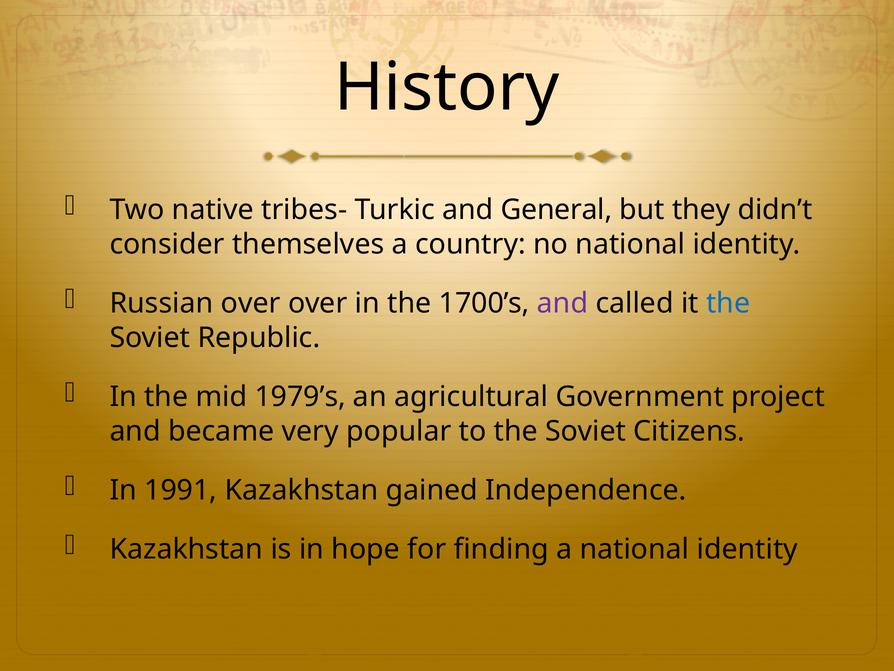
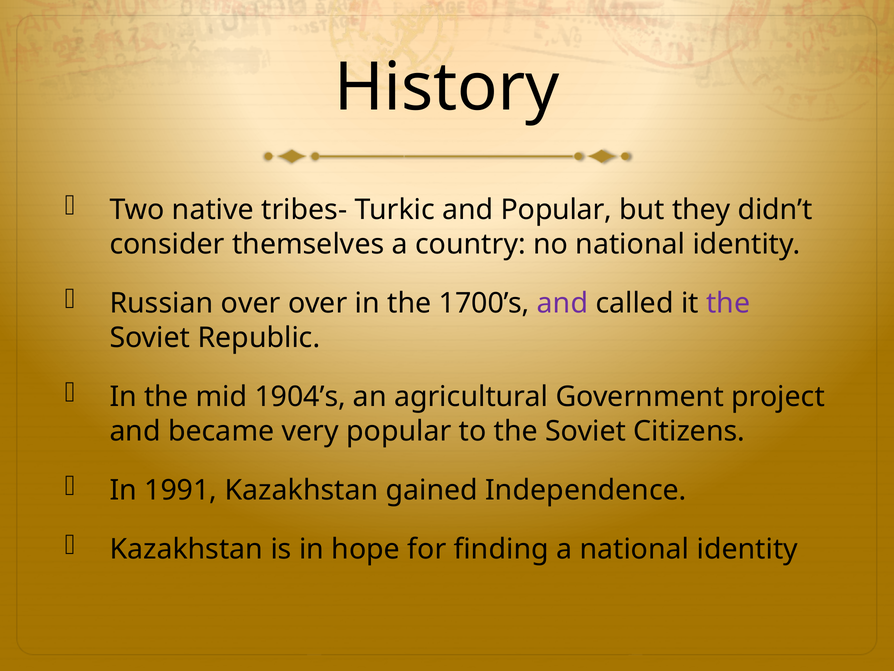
and General: General -> Popular (556, 210)
the colour: blue -> purple (728, 303)
1979’s: 1979’s -> 1904’s (300, 397)
